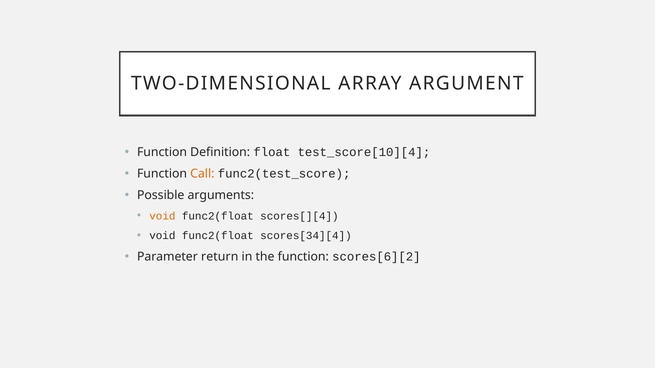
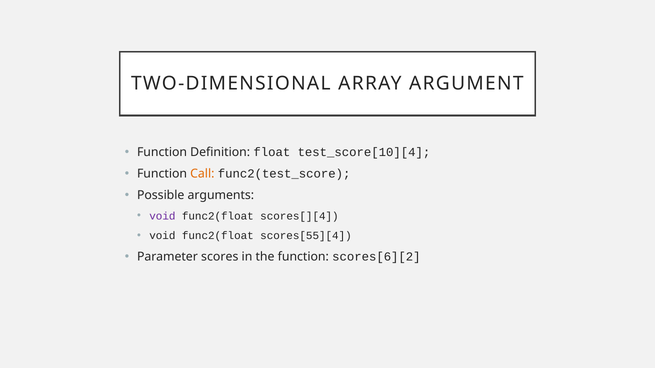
void colour: orange -> purple (162, 216)
scores[34][4: scores[34][4 -> scores[55][4 (306, 236)
return: return -> scores (220, 257)
